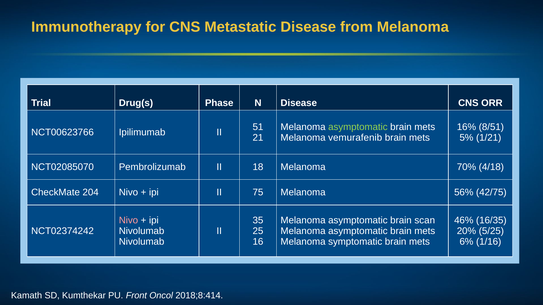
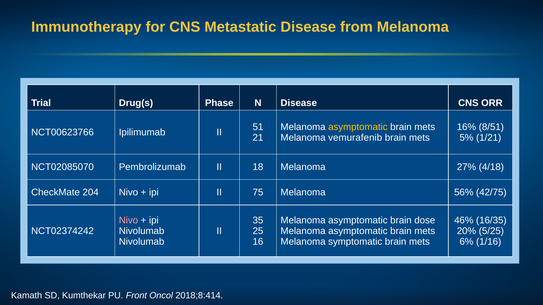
asymptomatic colour: light green -> yellow (358, 127)
70%: 70% -> 27% (466, 167)
scan: scan -> dose (425, 221)
